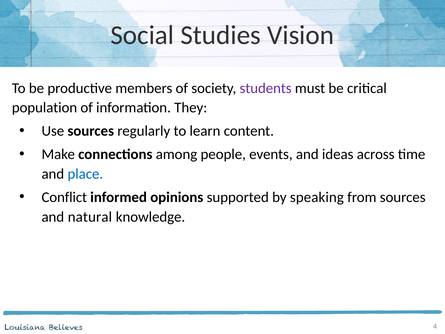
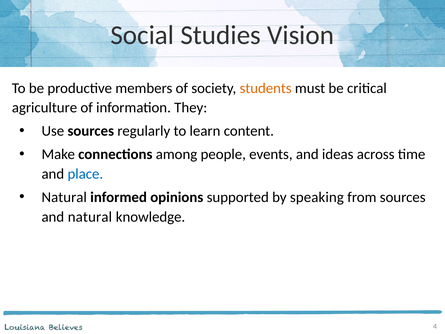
students colour: purple -> orange (266, 88)
population: population -> agriculture (44, 108)
Conflict: Conflict -> Natural (64, 197)
